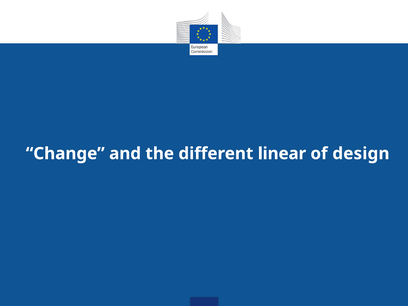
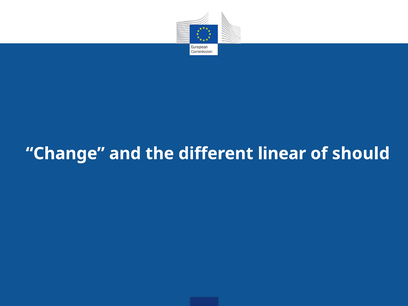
design: design -> should (361, 154)
